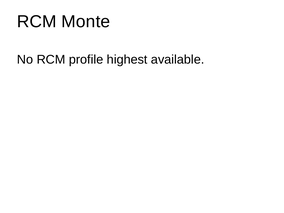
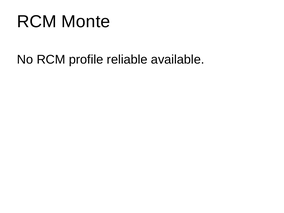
highest: highest -> reliable (127, 60)
